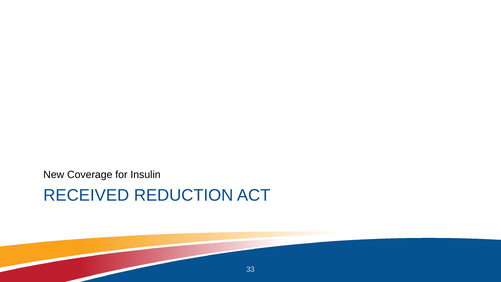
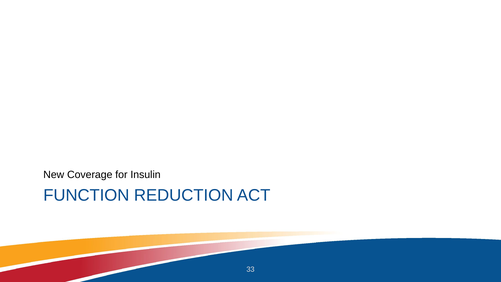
RECEIVED: RECEIVED -> FUNCTION (86, 195)
